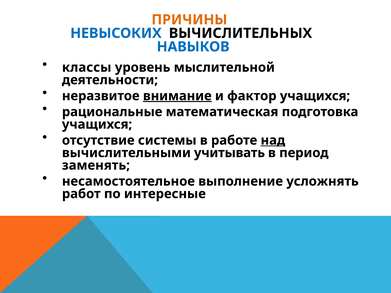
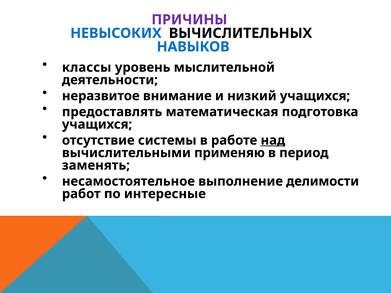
ПРИЧИНЫ colour: orange -> purple (189, 20)
внимание underline: present -> none (177, 96)
фактор: фактор -> низкий (252, 96)
рациональные: рациональные -> предоставлять (112, 112)
учитывать: учитывать -> применяю (230, 153)
усложнять: усложнять -> делимости (323, 181)
